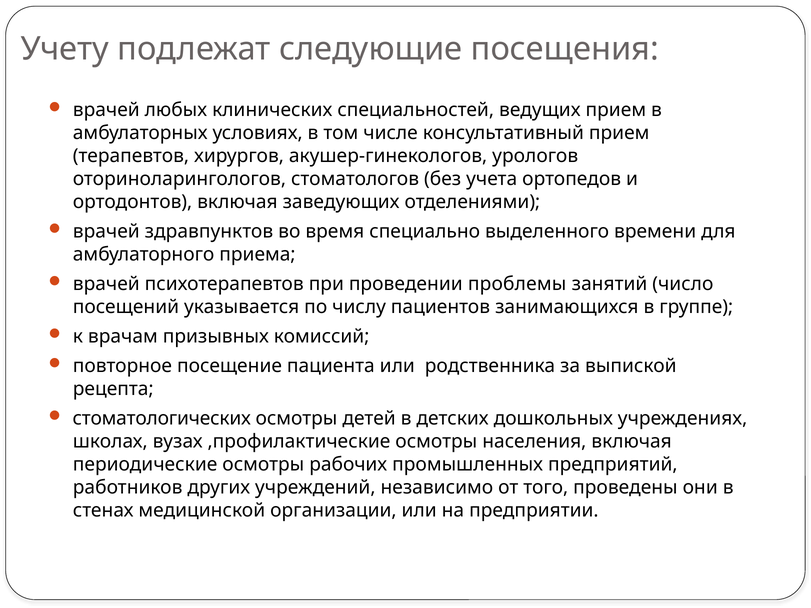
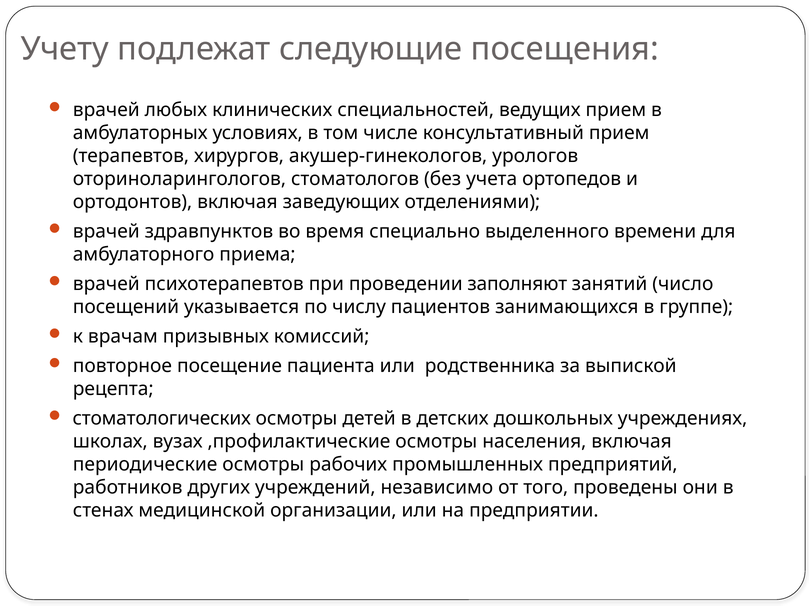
проблемы: проблемы -> заполняют (517, 284)
